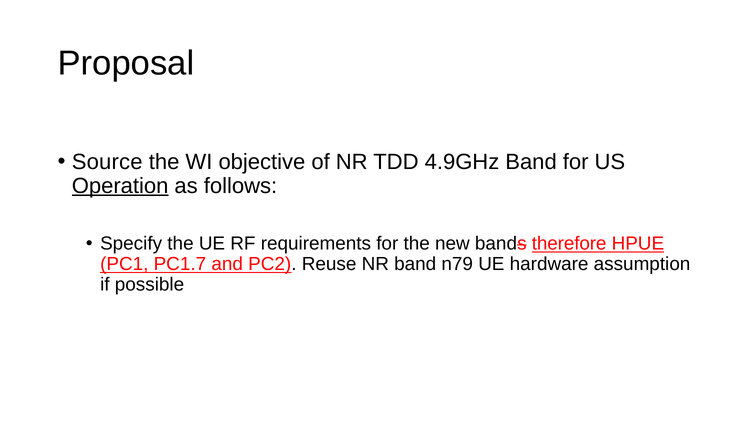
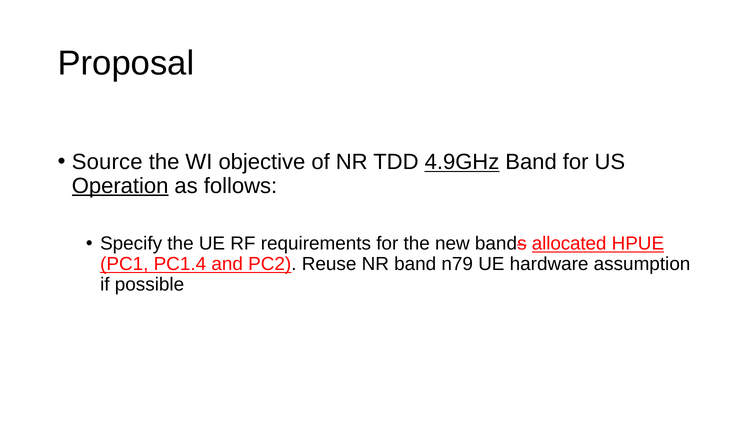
4.9GHz underline: none -> present (462, 162)
therefore: therefore -> allocated (569, 244)
PC1.7: PC1.7 -> PC1.4 (180, 264)
